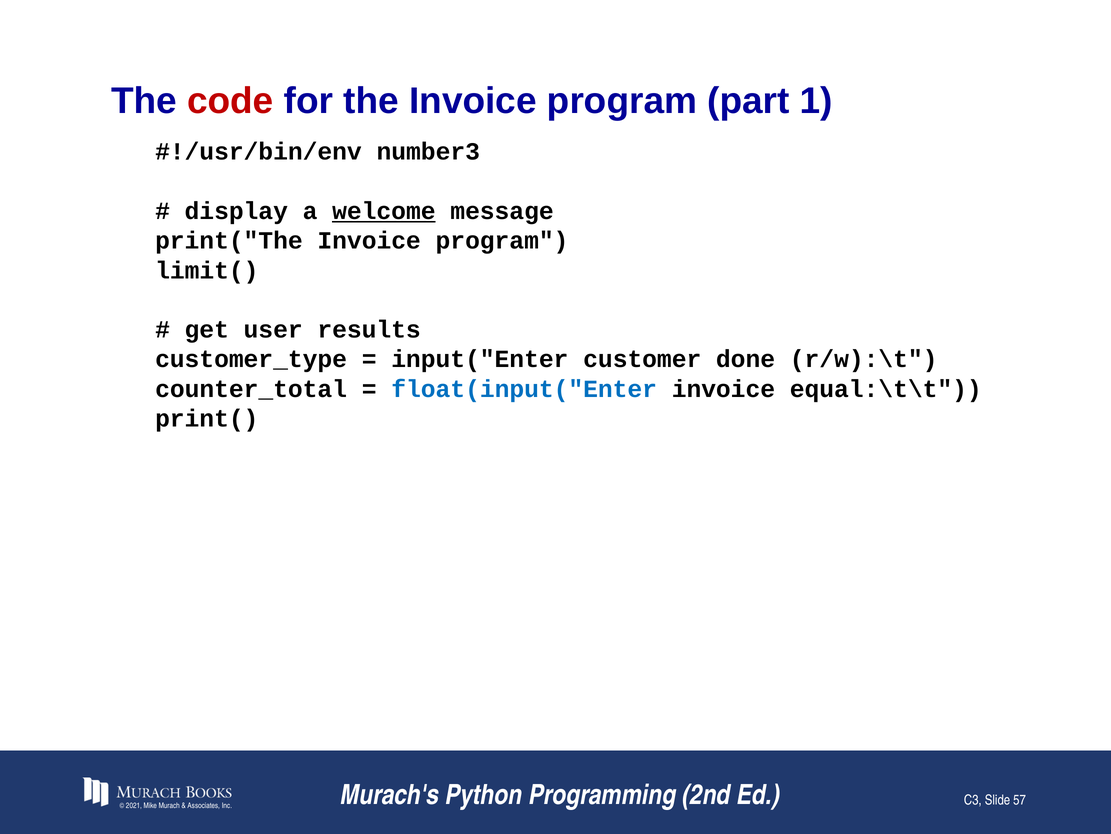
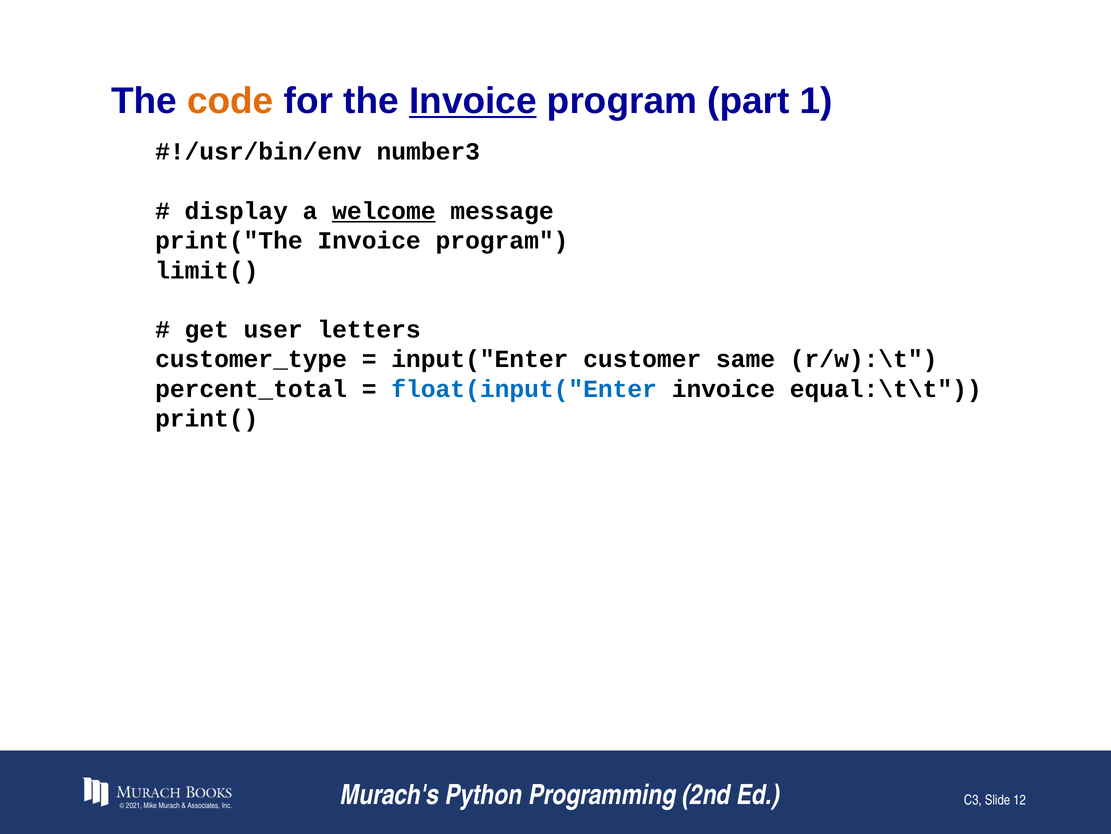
code colour: red -> orange (230, 101)
Invoice underline: none -> present (473, 101)
results: results -> letters (369, 329)
done: done -> same (746, 359)
counter_total: counter_total -> percent_total (251, 389)
57: 57 -> 12 (1020, 799)
